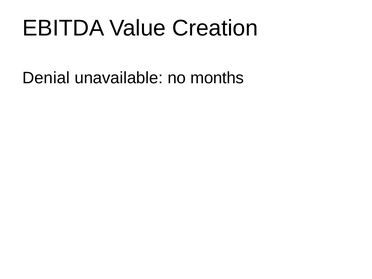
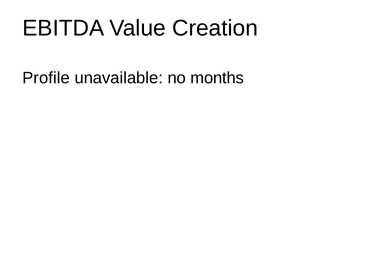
Denial: Denial -> Profile (46, 78)
